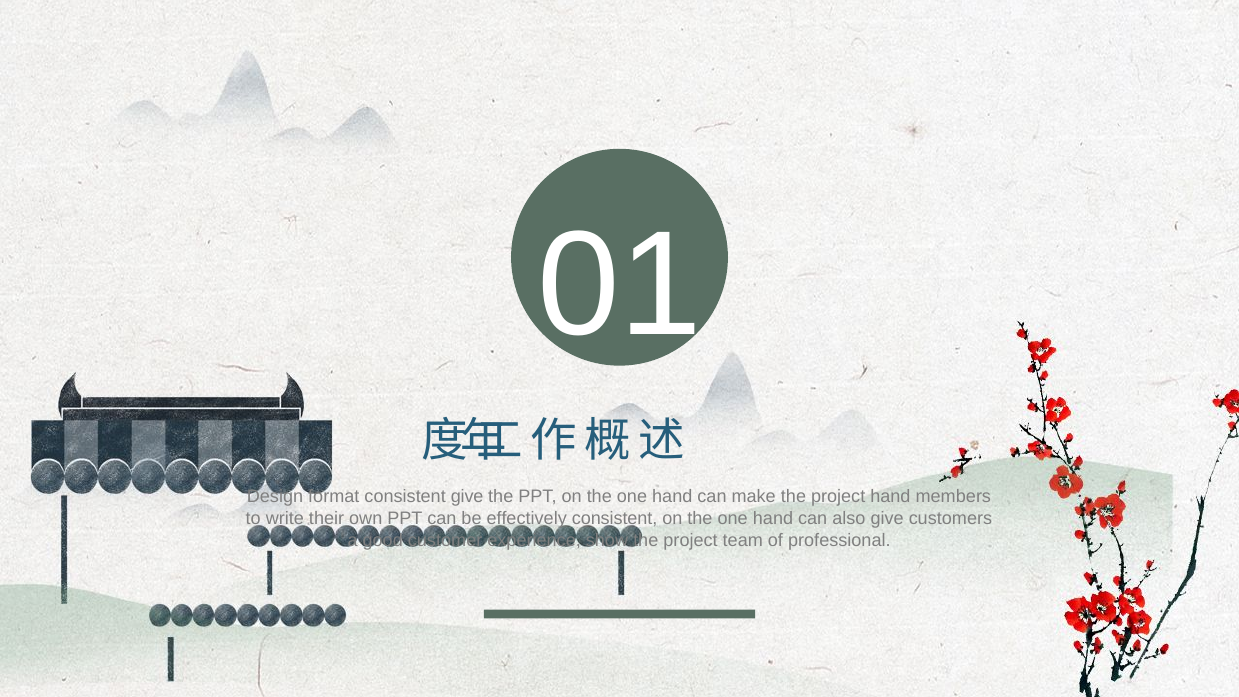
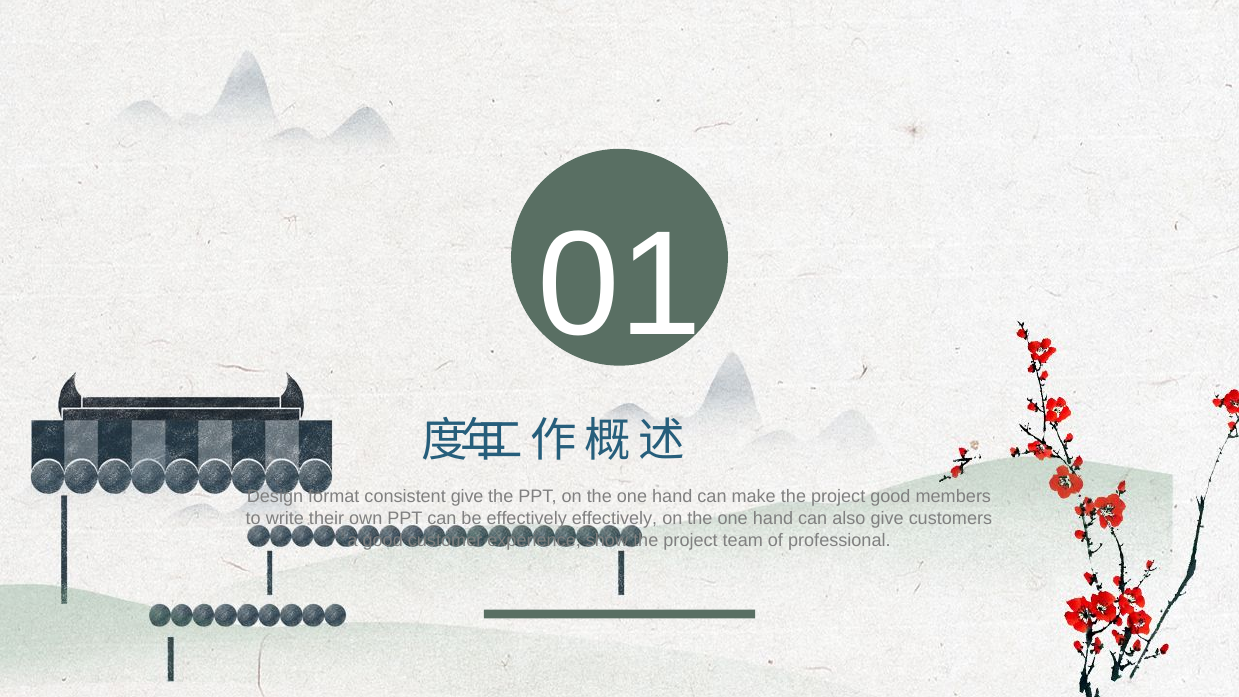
project hand: hand -> good (890, 497)
effectively consistent: consistent -> effectively (615, 518)
